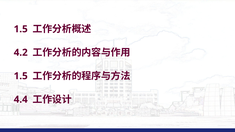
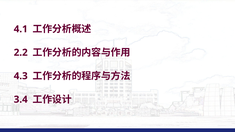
1.5: 1.5 -> 4.1 (21, 29)
4.2: 4.2 -> 2.2 (21, 53)
1.5: 1.5 -> 4.3 (21, 76)
4.4: 4.4 -> 3.4 (21, 100)
